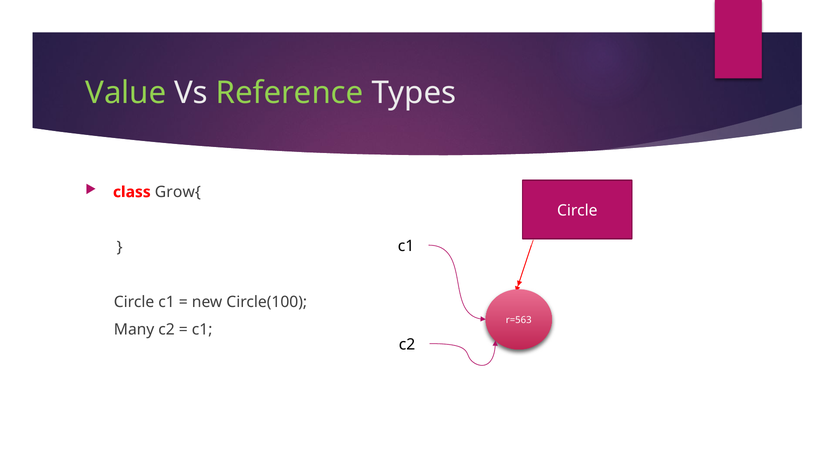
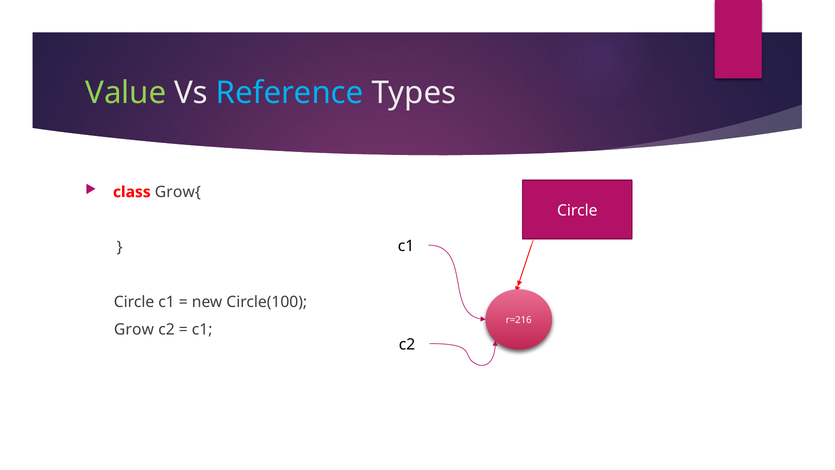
Reference colour: light green -> light blue (290, 93)
r=563: r=563 -> r=216 (519, 320)
Many: Many -> Grow (134, 329)
